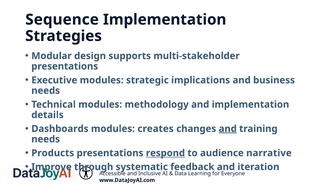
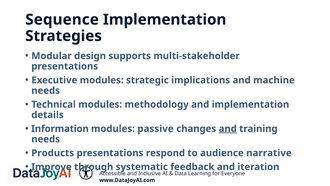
business: business -> machine (274, 80)
Dashboards: Dashboards -> Information (60, 128)
creates: creates -> passive (156, 128)
respond underline: present -> none (165, 153)
